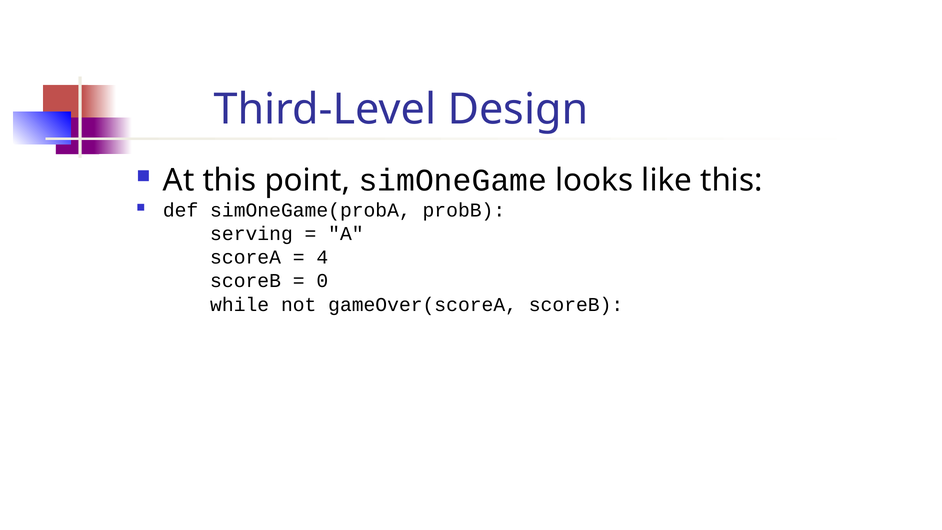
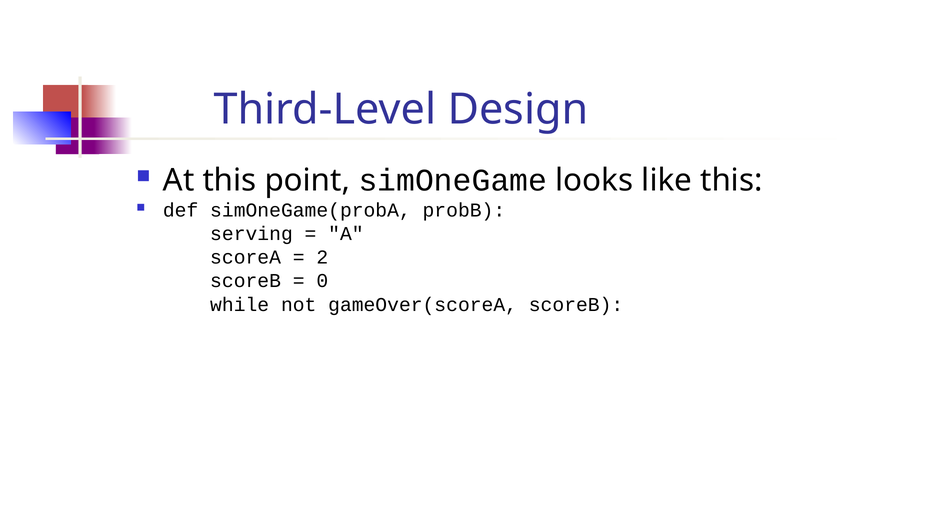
4: 4 -> 2 (322, 257)
